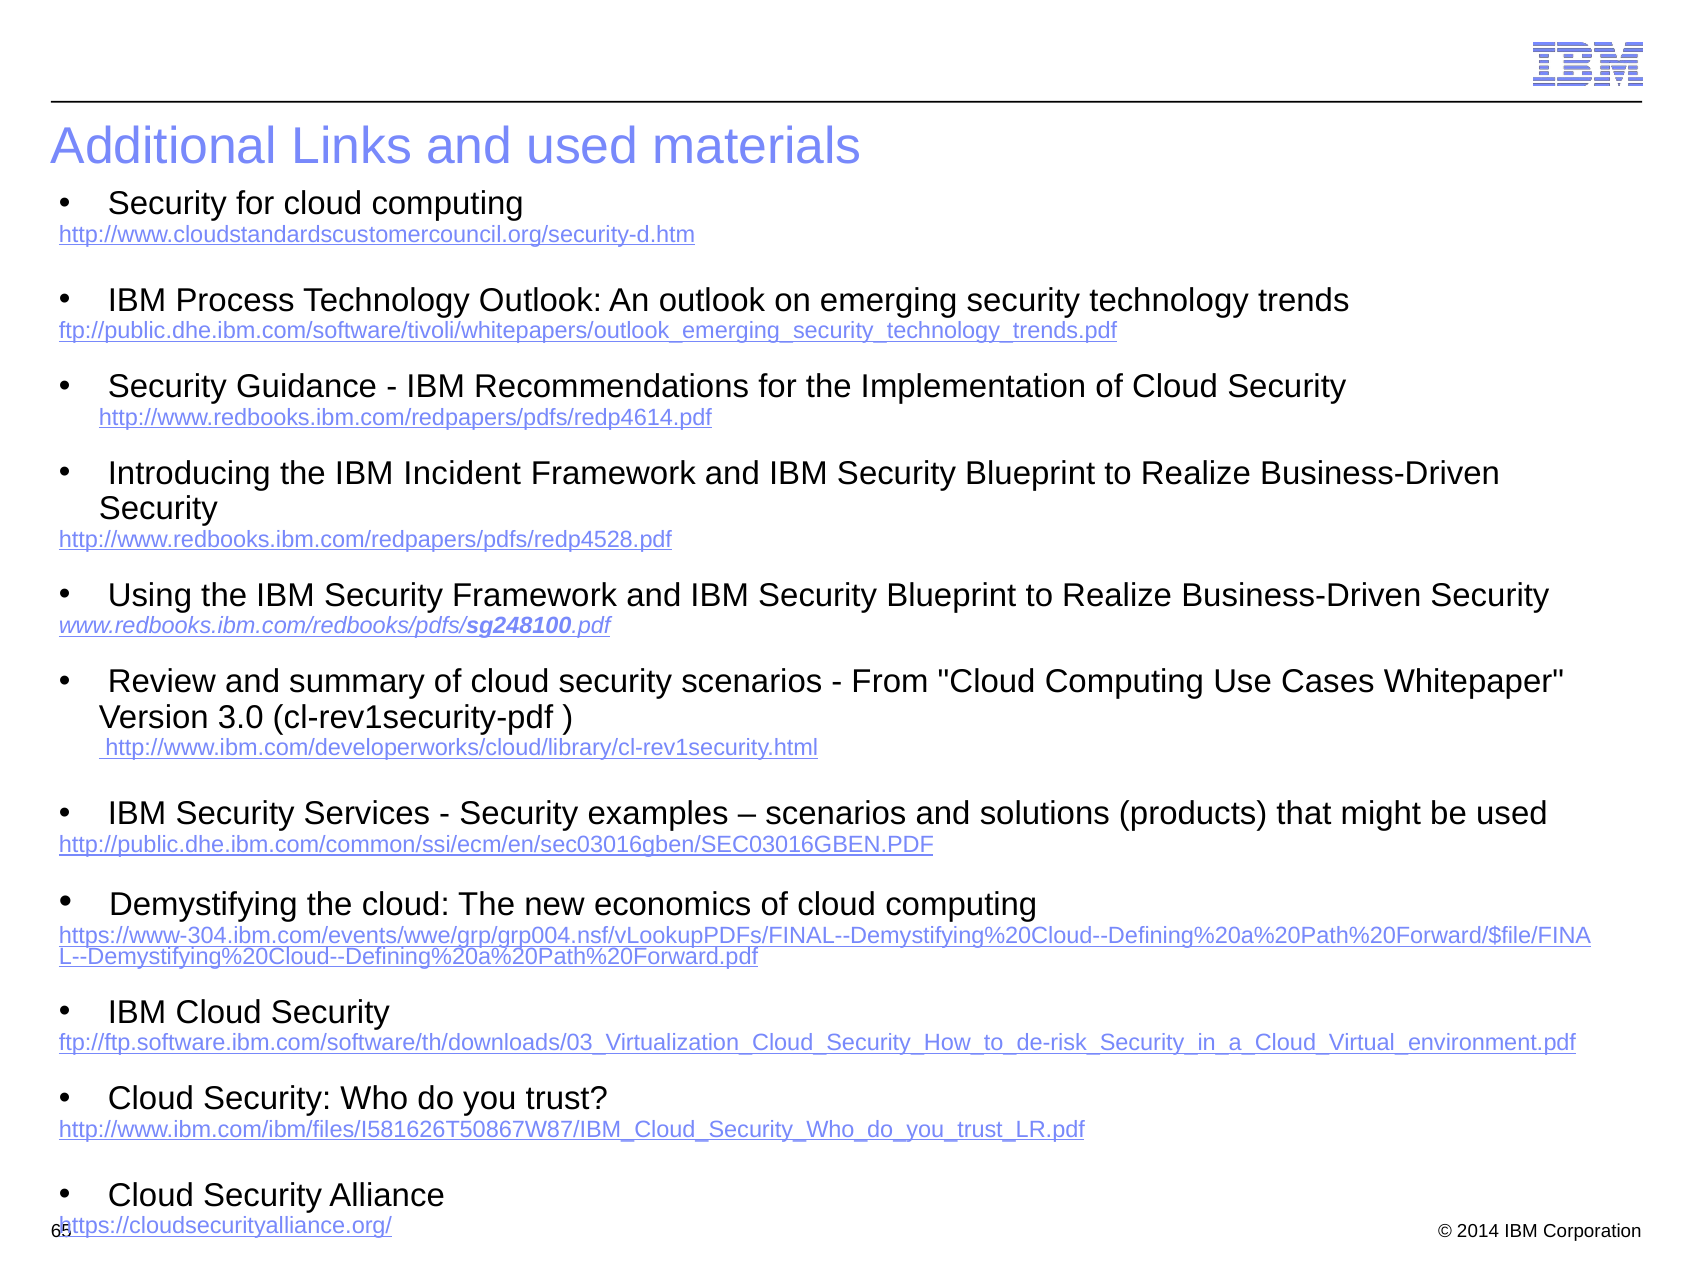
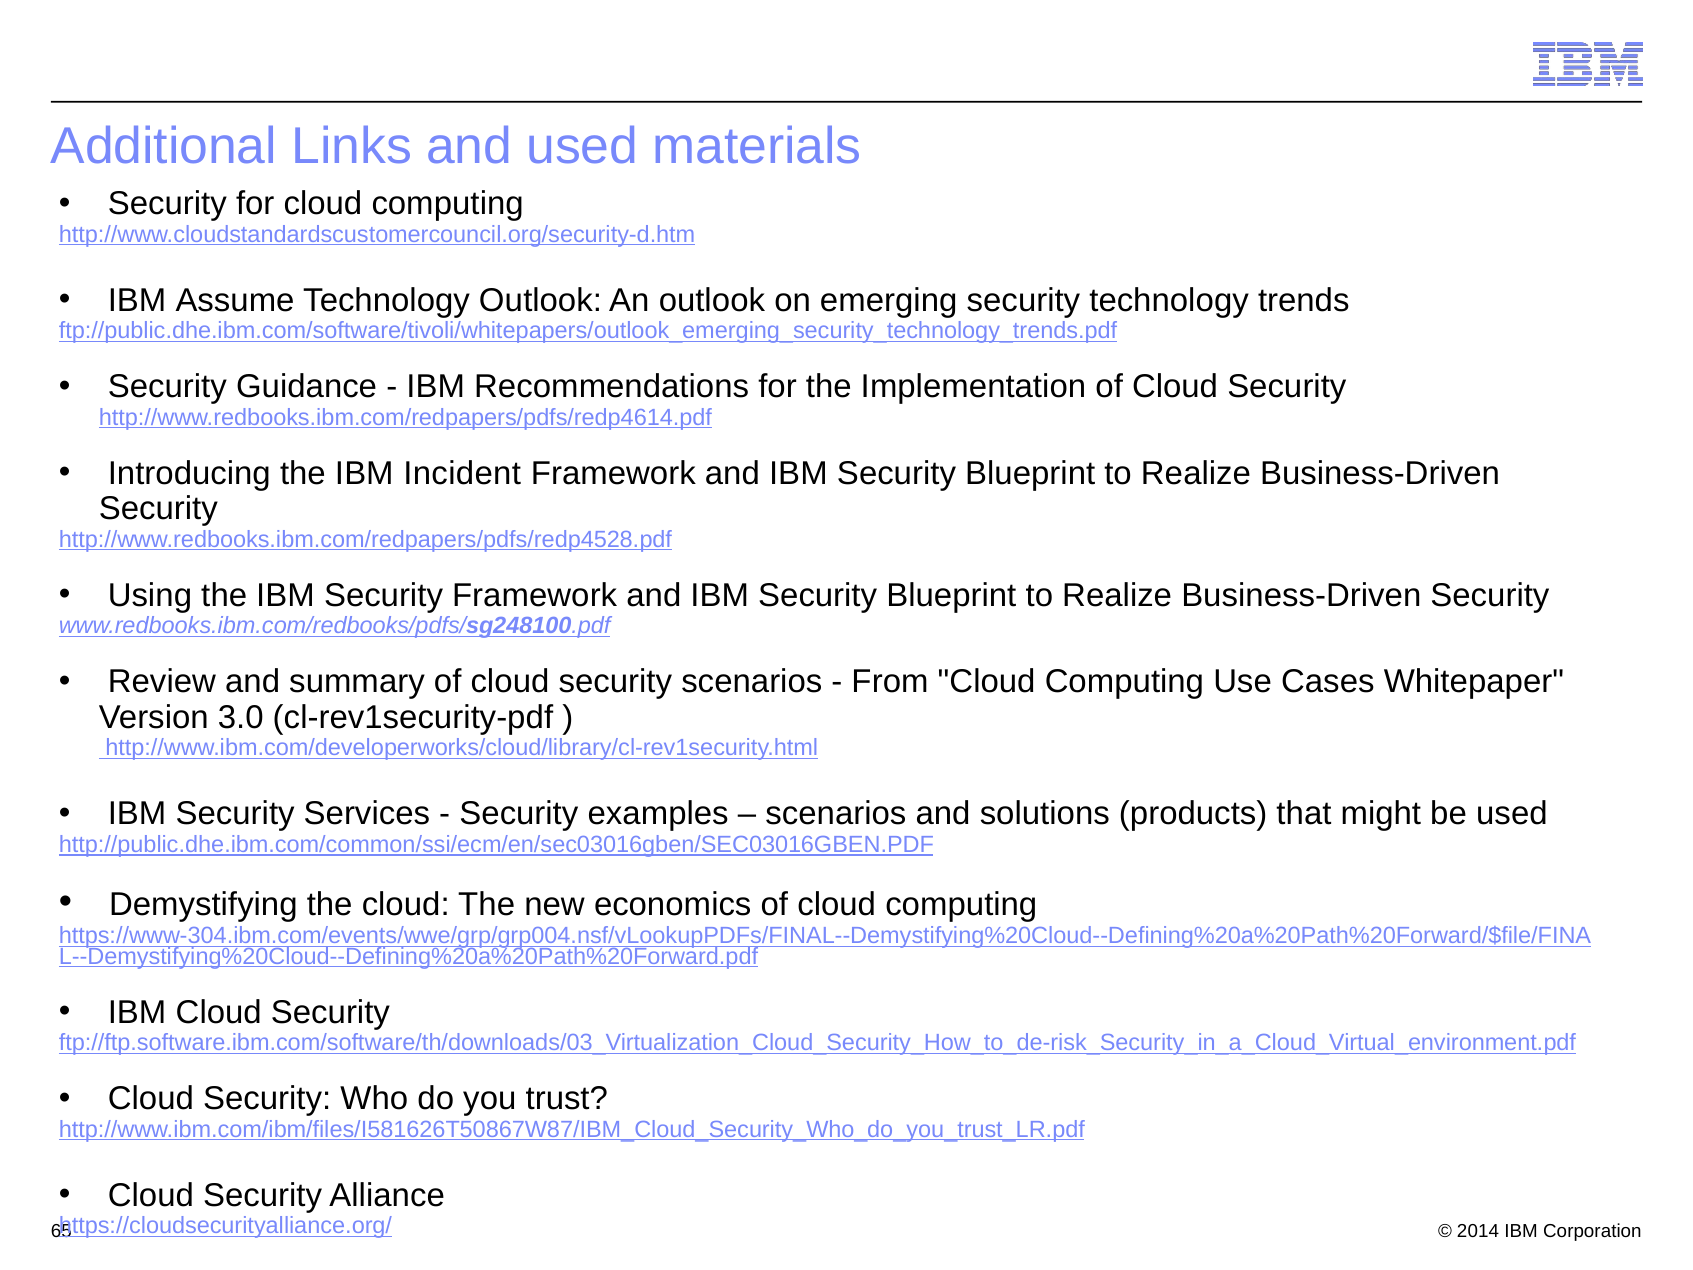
Process: Process -> Assume (235, 300)
